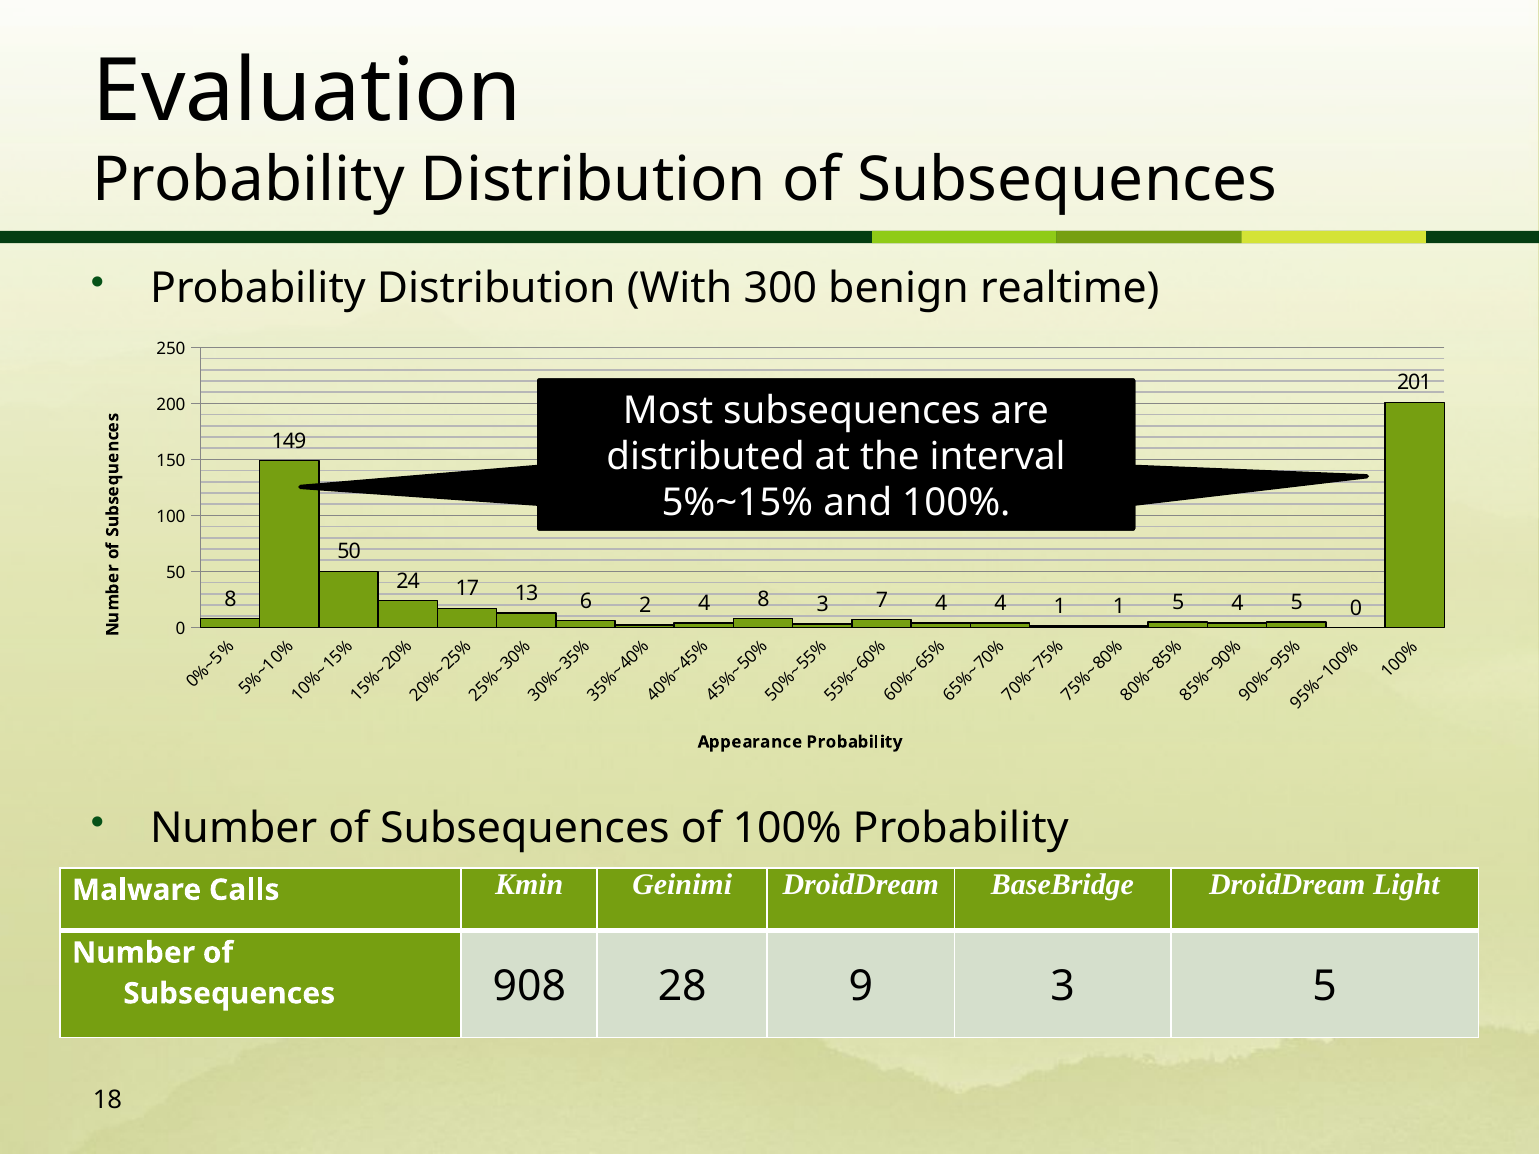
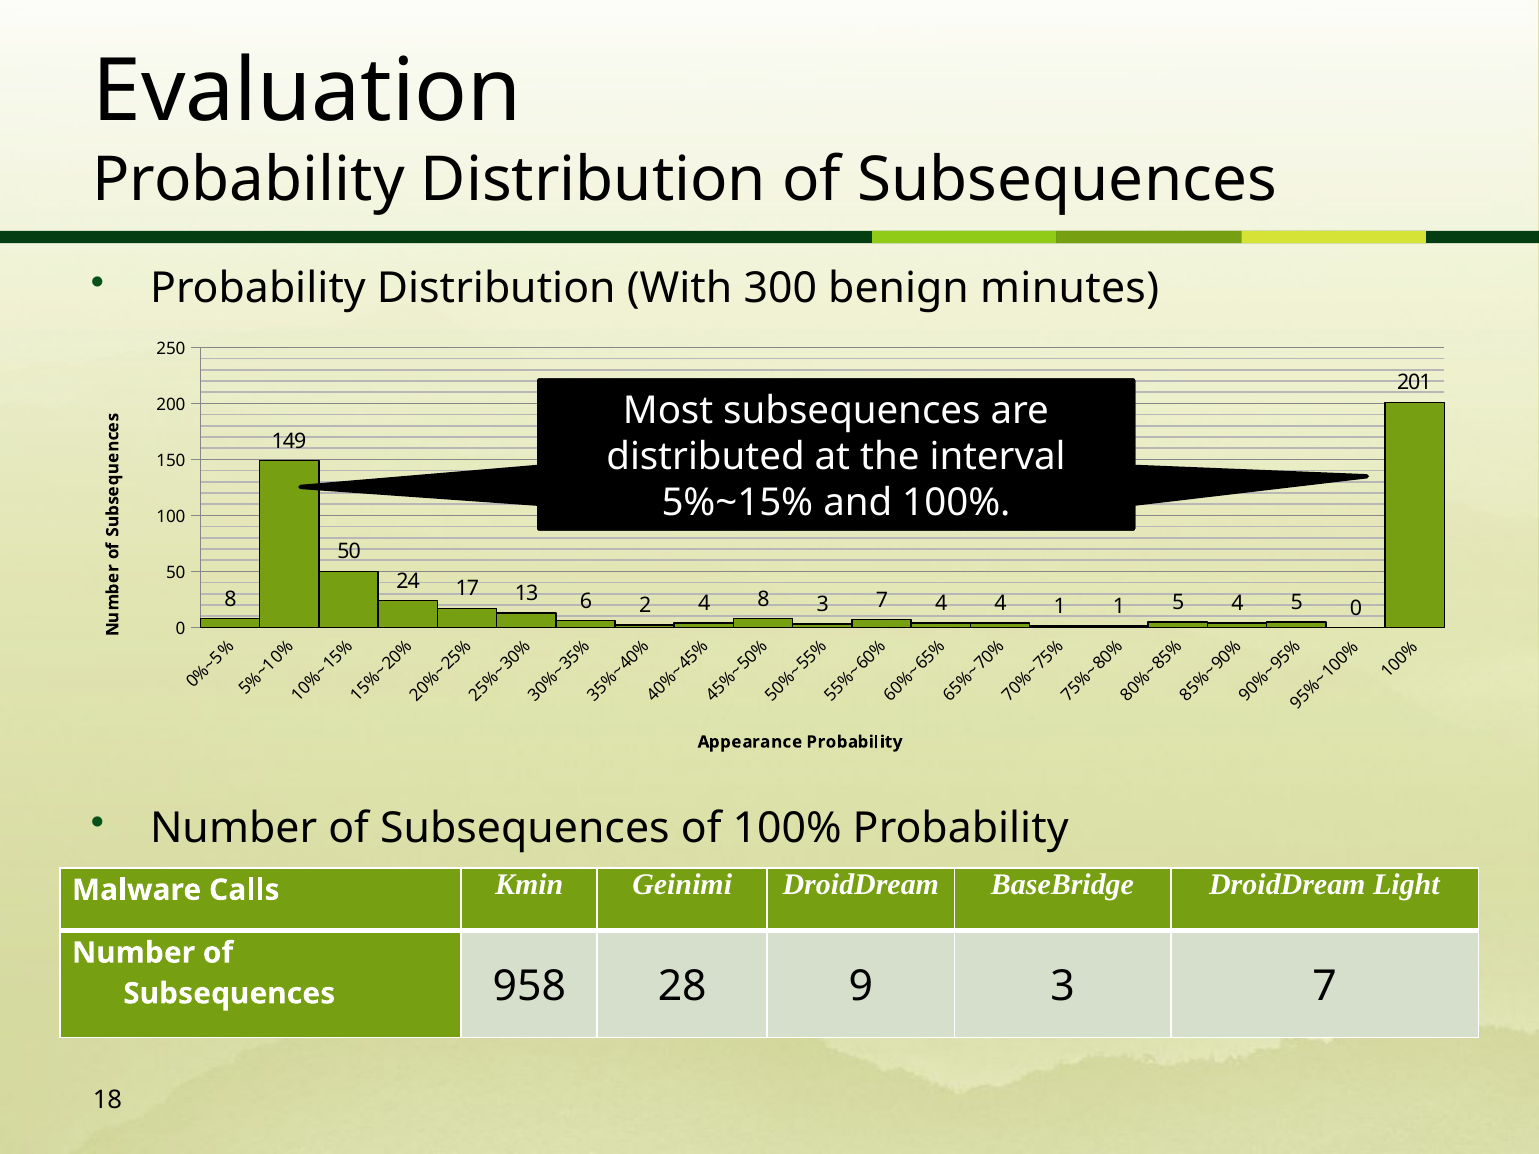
realtime: realtime -> minutes (1070, 289)
908: 908 -> 958 (529, 987)
9 3 5: 5 -> 7 (1325, 987)
